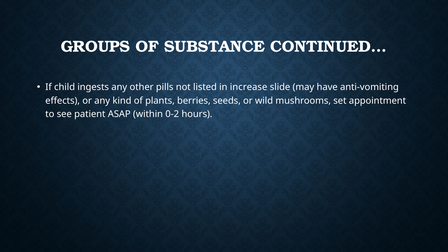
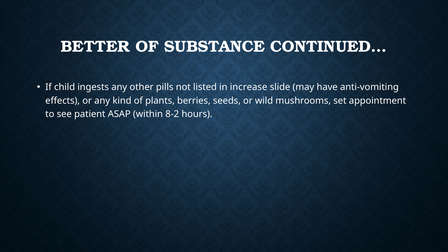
GROUPS: GROUPS -> BETTER (95, 47)
0-2: 0-2 -> 8-2 (172, 114)
